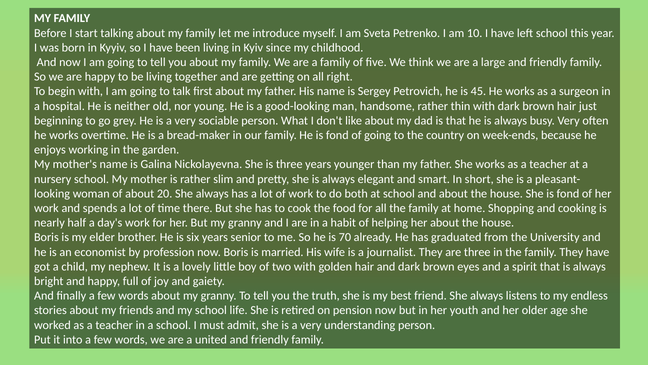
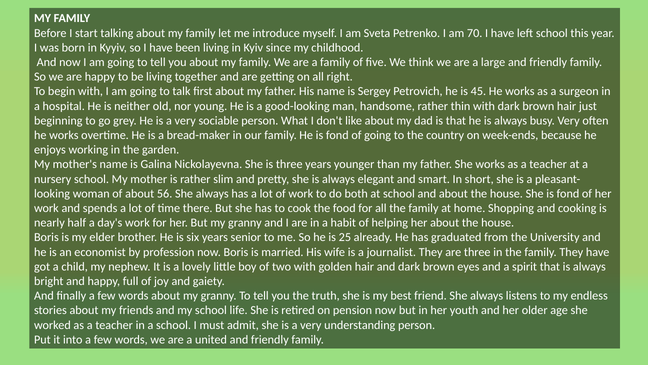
10: 10 -> 70 (475, 33)
20: 20 -> 56 (165, 193)
70: 70 -> 25 (345, 237)
